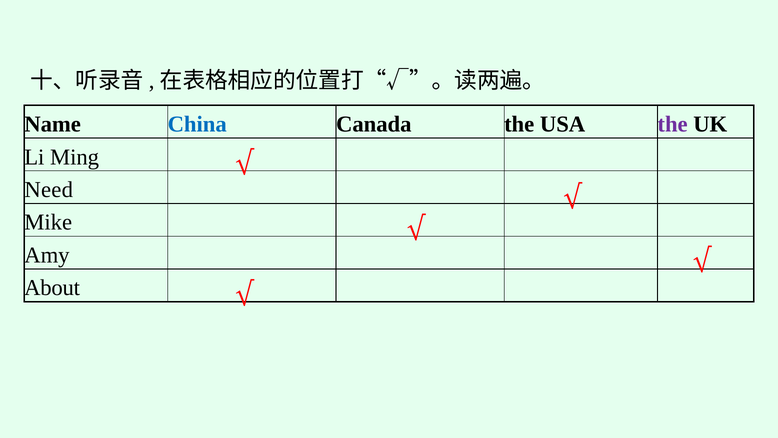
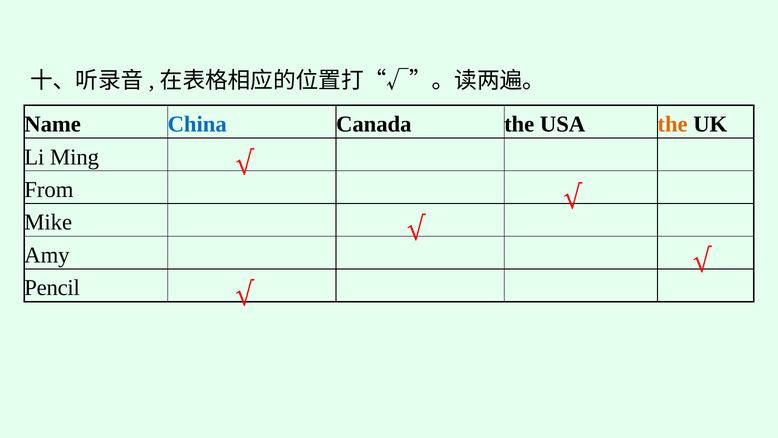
the colour: purple -> orange (673, 124)
Need: Need -> From (49, 190)
About: About -> Pencil (52, 288)
